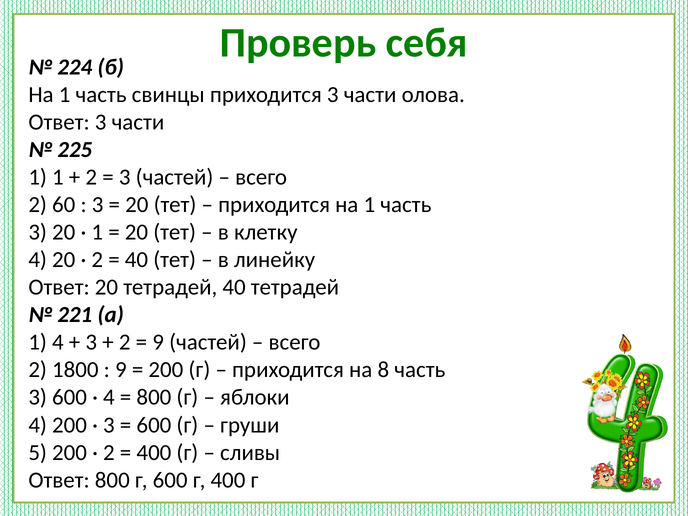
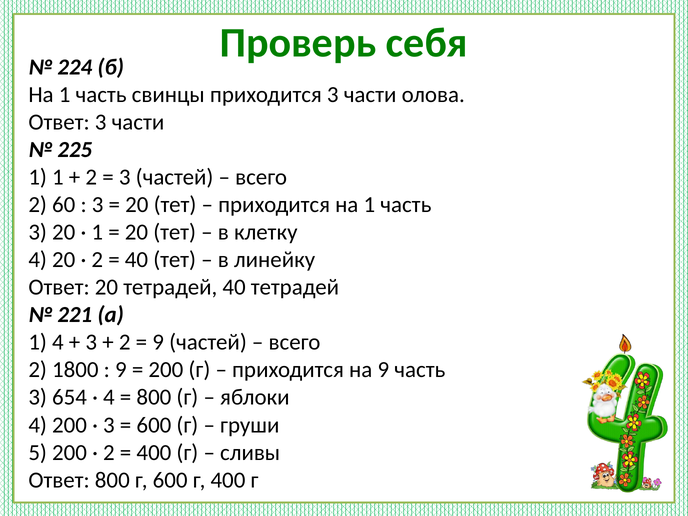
на 8: 8 -> 9 (383, 370)
3 600: 600 -> 654 (70, 397)
